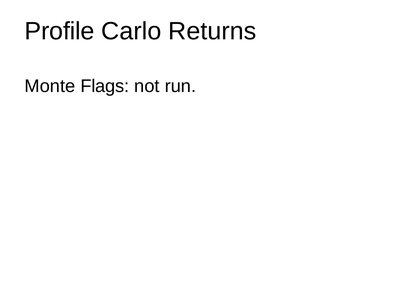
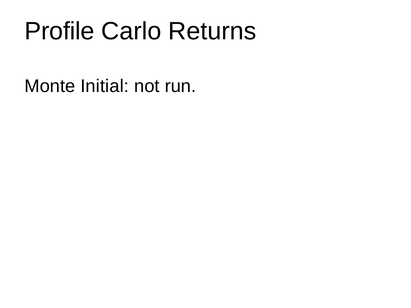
Flags: Flags -> Initial (105, 86)
